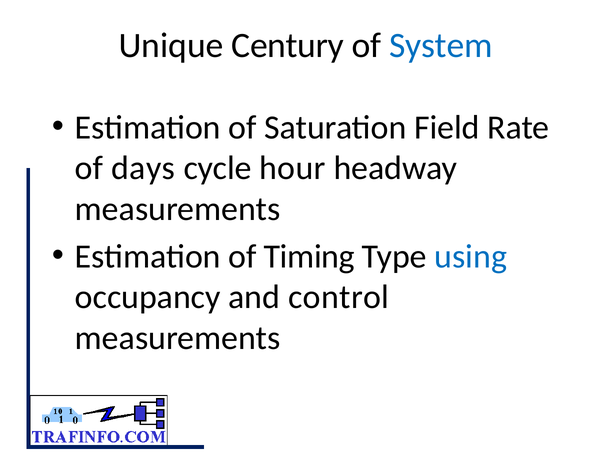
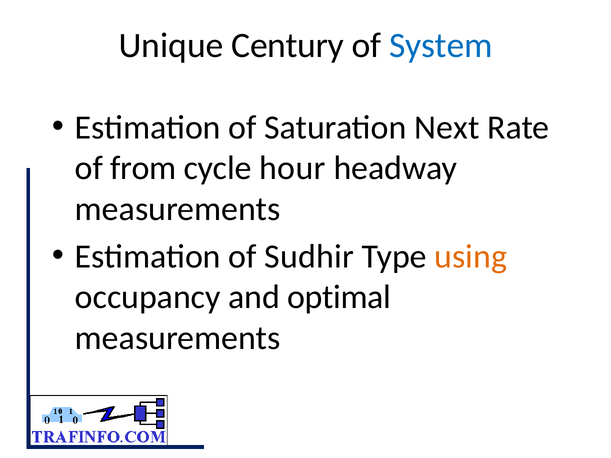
Field: Field -> Next (447, 128)
days: days -> from (143, 168)
Timing: Timing -> Sudhir (309, 257)
using colour: blue -> orange (471, 257)
control: control -> optimal (339, 297)
